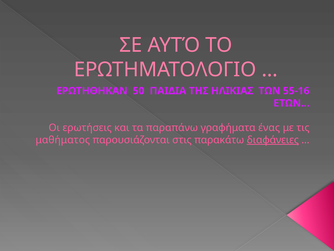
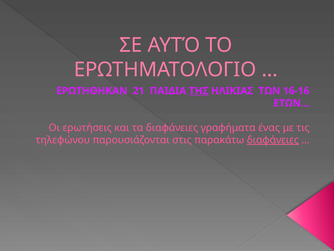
50: 50 -> 21 (139, 91)
ΤΗΣ underline: none -> present (199, 91)
55-16: 55-16 -> 16-16 (296, 91)
τα παραπάνω: παραπάνω -> διαφάνειες (172, 127)
μαθήματος: μαθήματος -> τηλεφώνου (63, 140)
